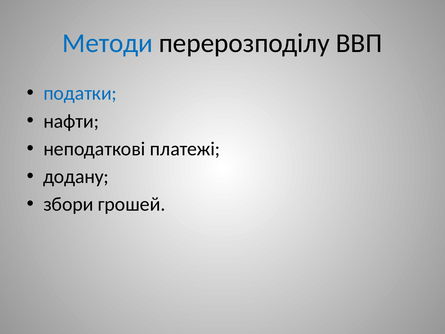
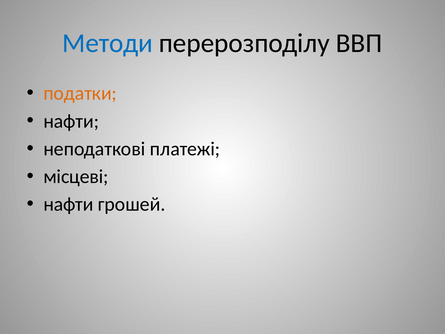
податки colour: blue -> orange (80, 93)
додану: додану -> місцеві (76, 176)
збори: збори -> нафти (68, 204)
